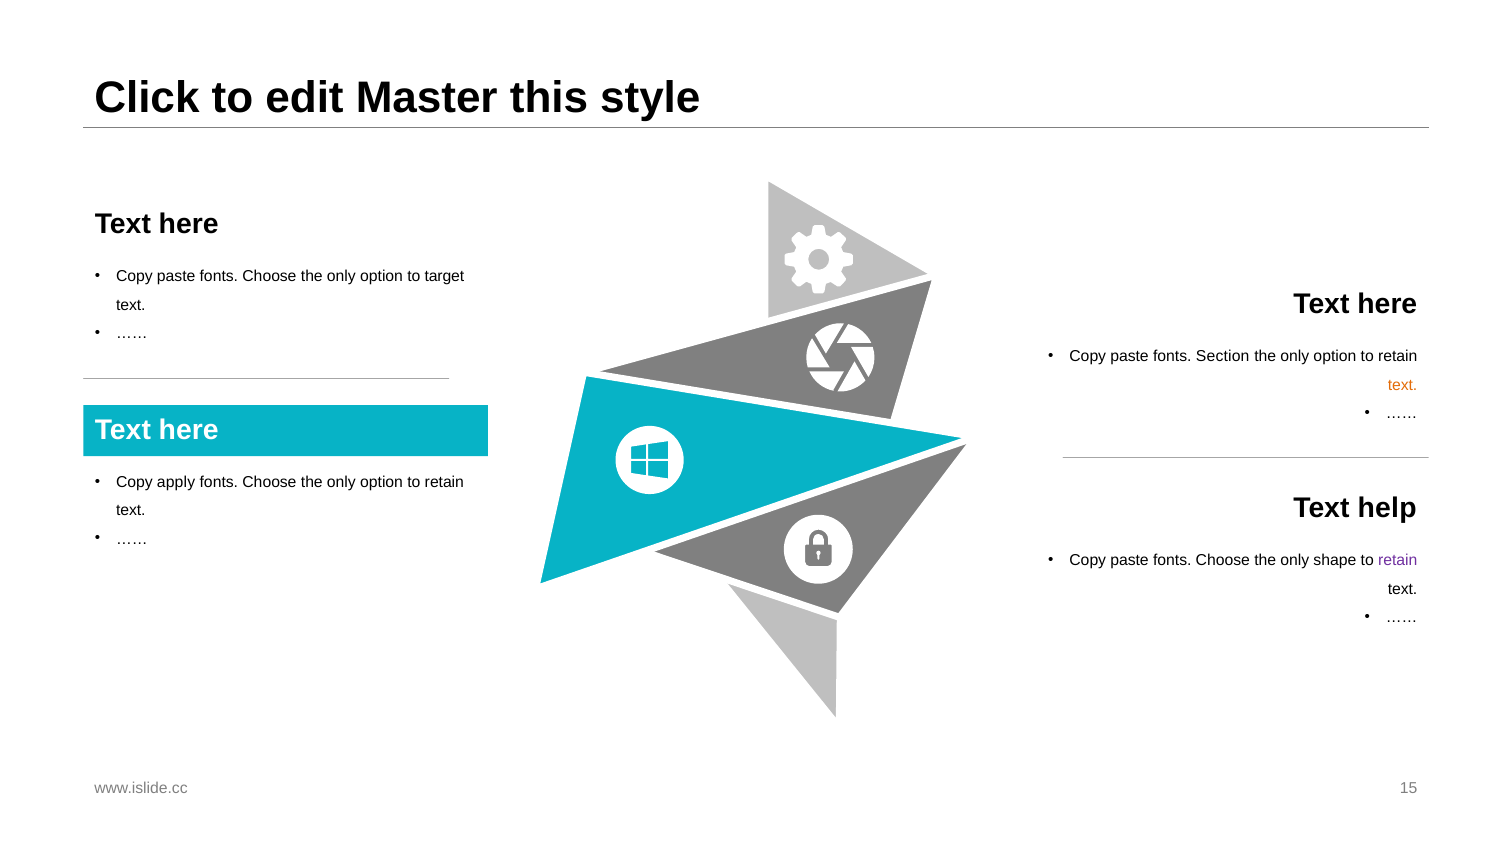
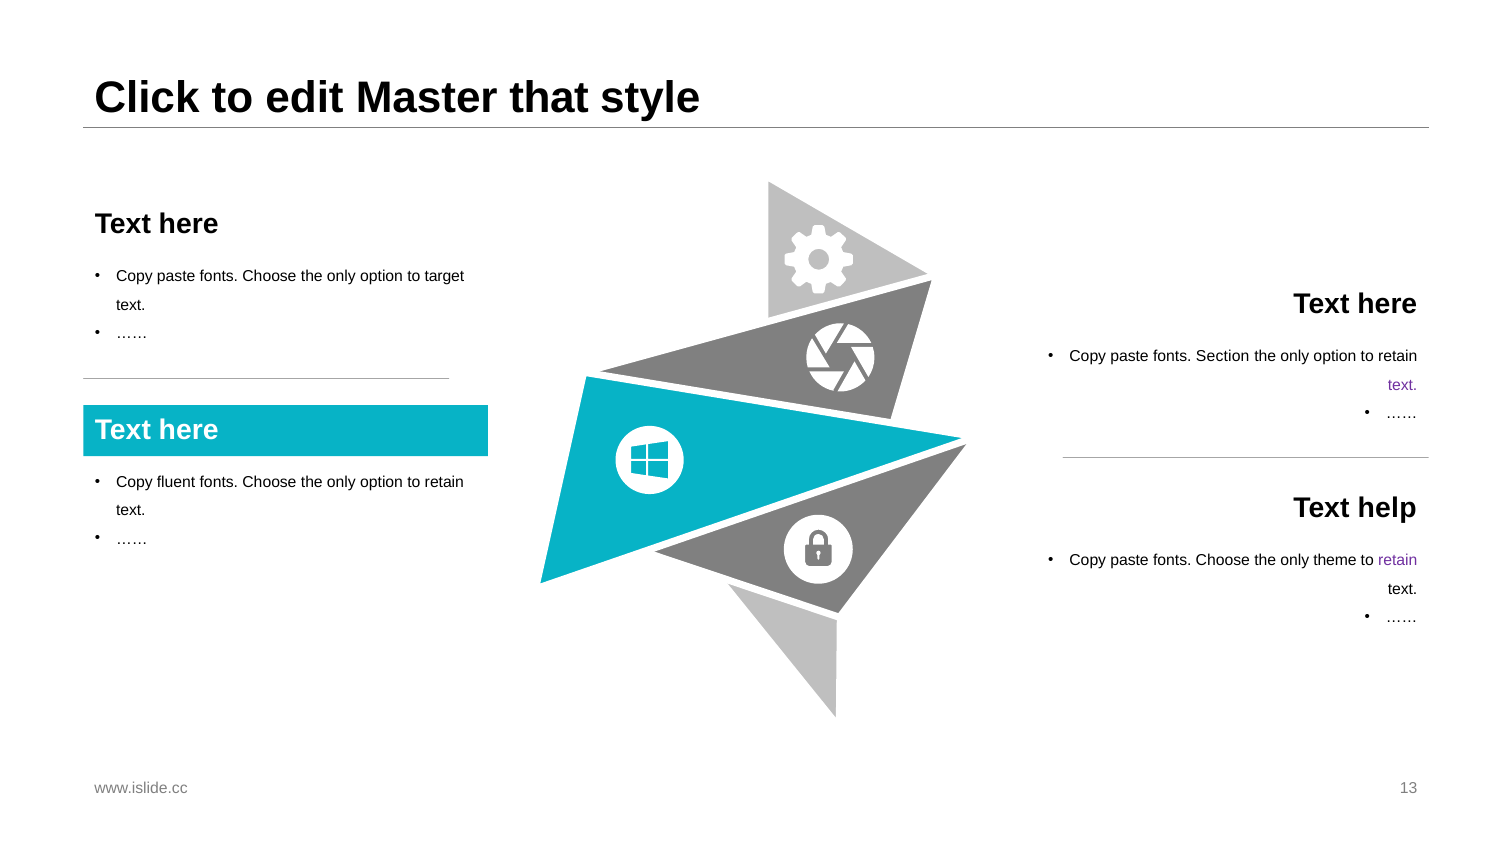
this: this -> that (549, 98)
text colour: orange -> purple (1403, 385)
apply: apply -> fluent (176, 482)
shape: shape -> theme (1335, 560)
15: 15 -> 13 (1409, 788)
